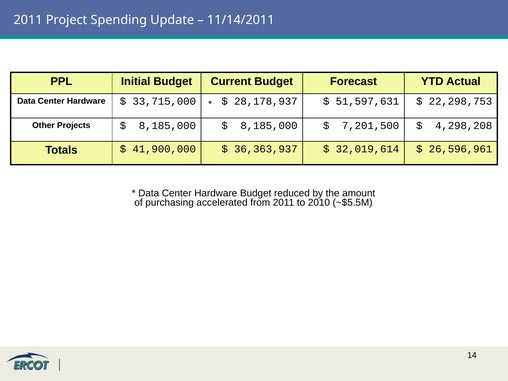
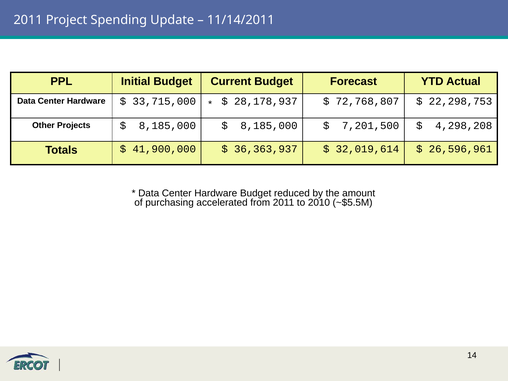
51,597,631: 51,597,631 -> 72,768,807 (367, 101)
